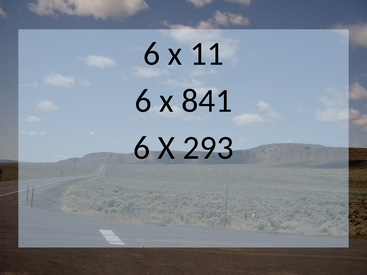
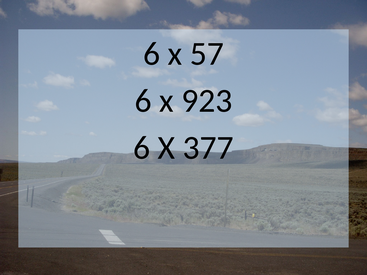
11: 11 -> 57 (207, 54)
841: 841 -> 923 (207, 101)
293: 293 -> 377 (208, 148)
